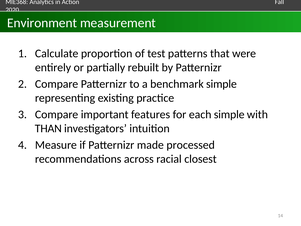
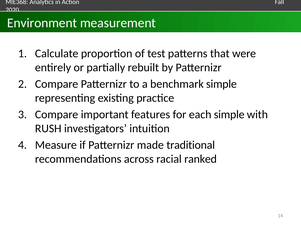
THAN: THAN -> RUSH (48, 128)
processed: processed -> traditional (191, 145)
closest: closest -> ranked (201, 159)
